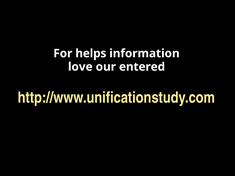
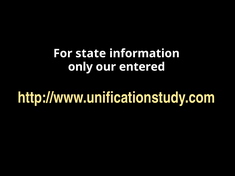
helps: helps -> state (91, 53)
love: love -> only (80, 67)
